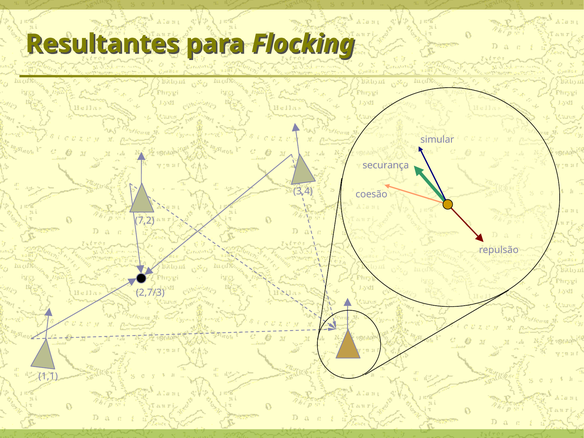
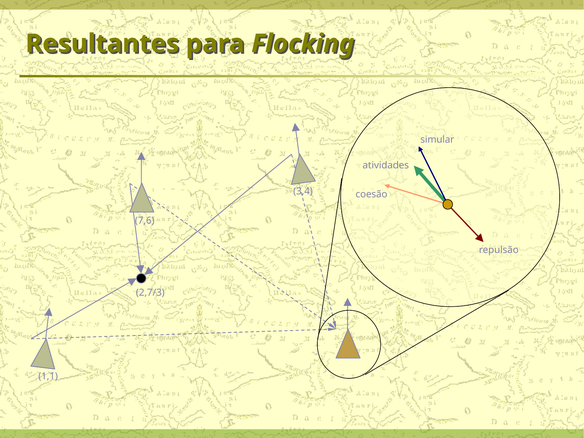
securança: securança -> atividades (386, 165)
7,2: 7,2 -> 7,6 (145, 221)
